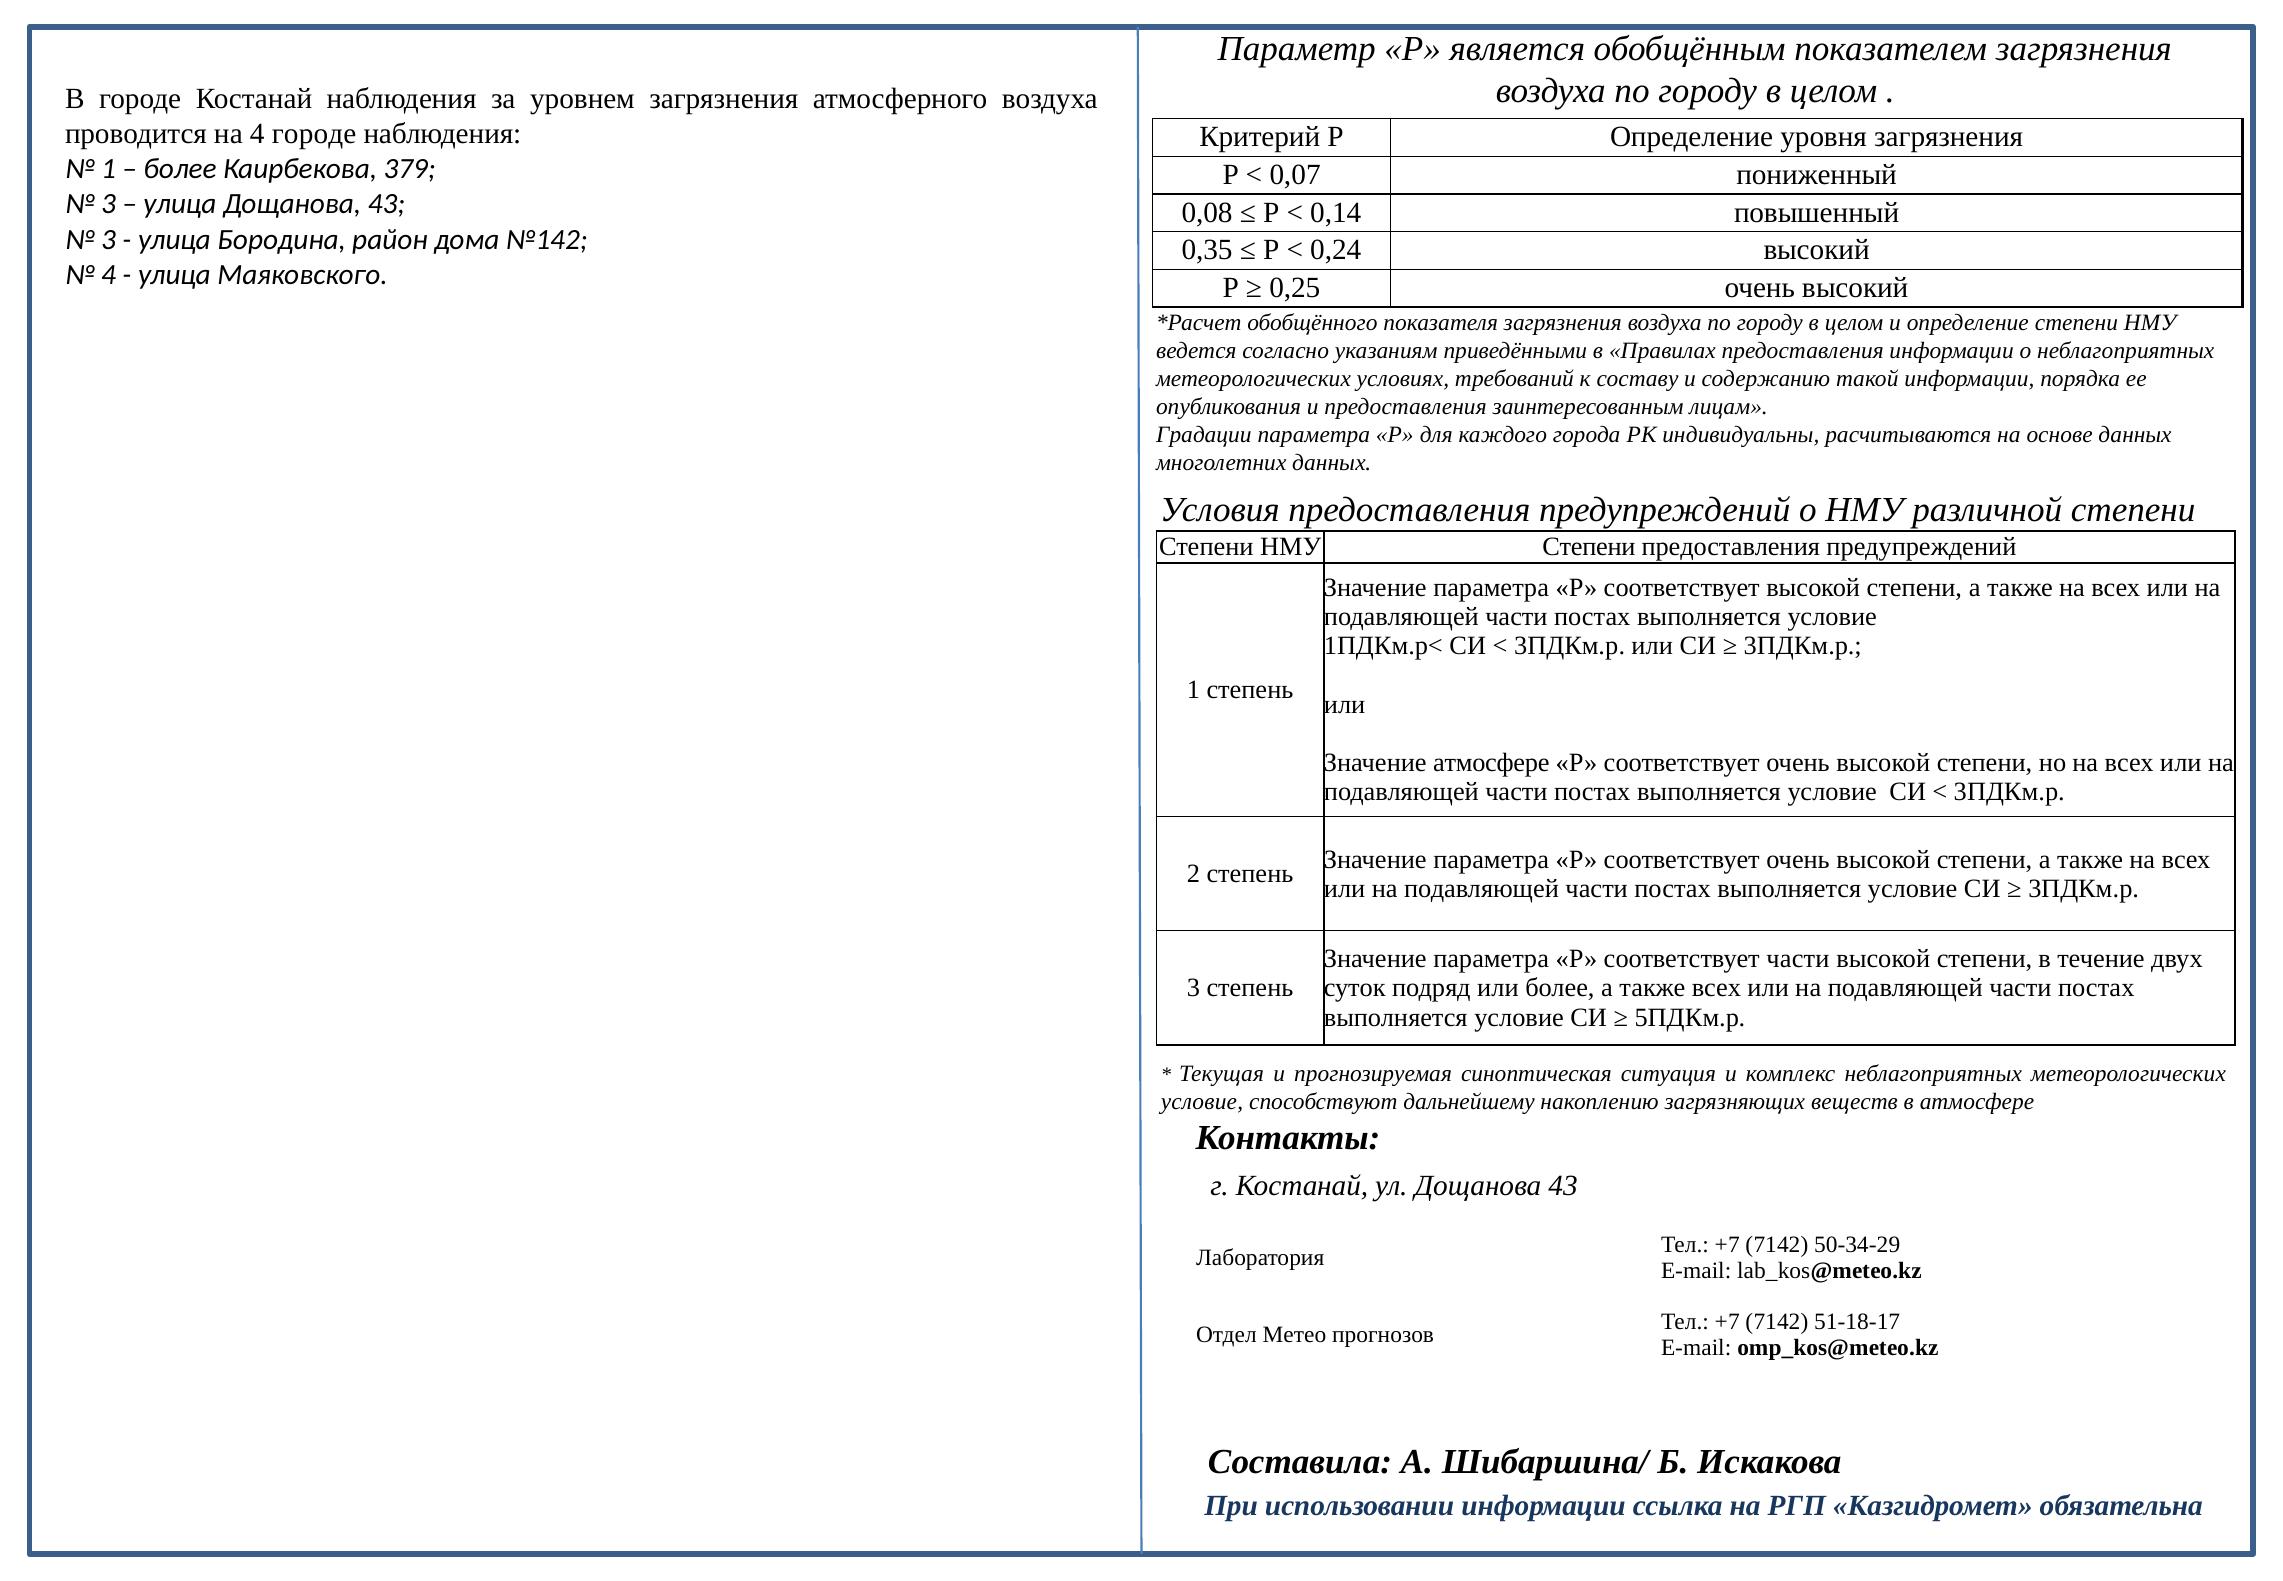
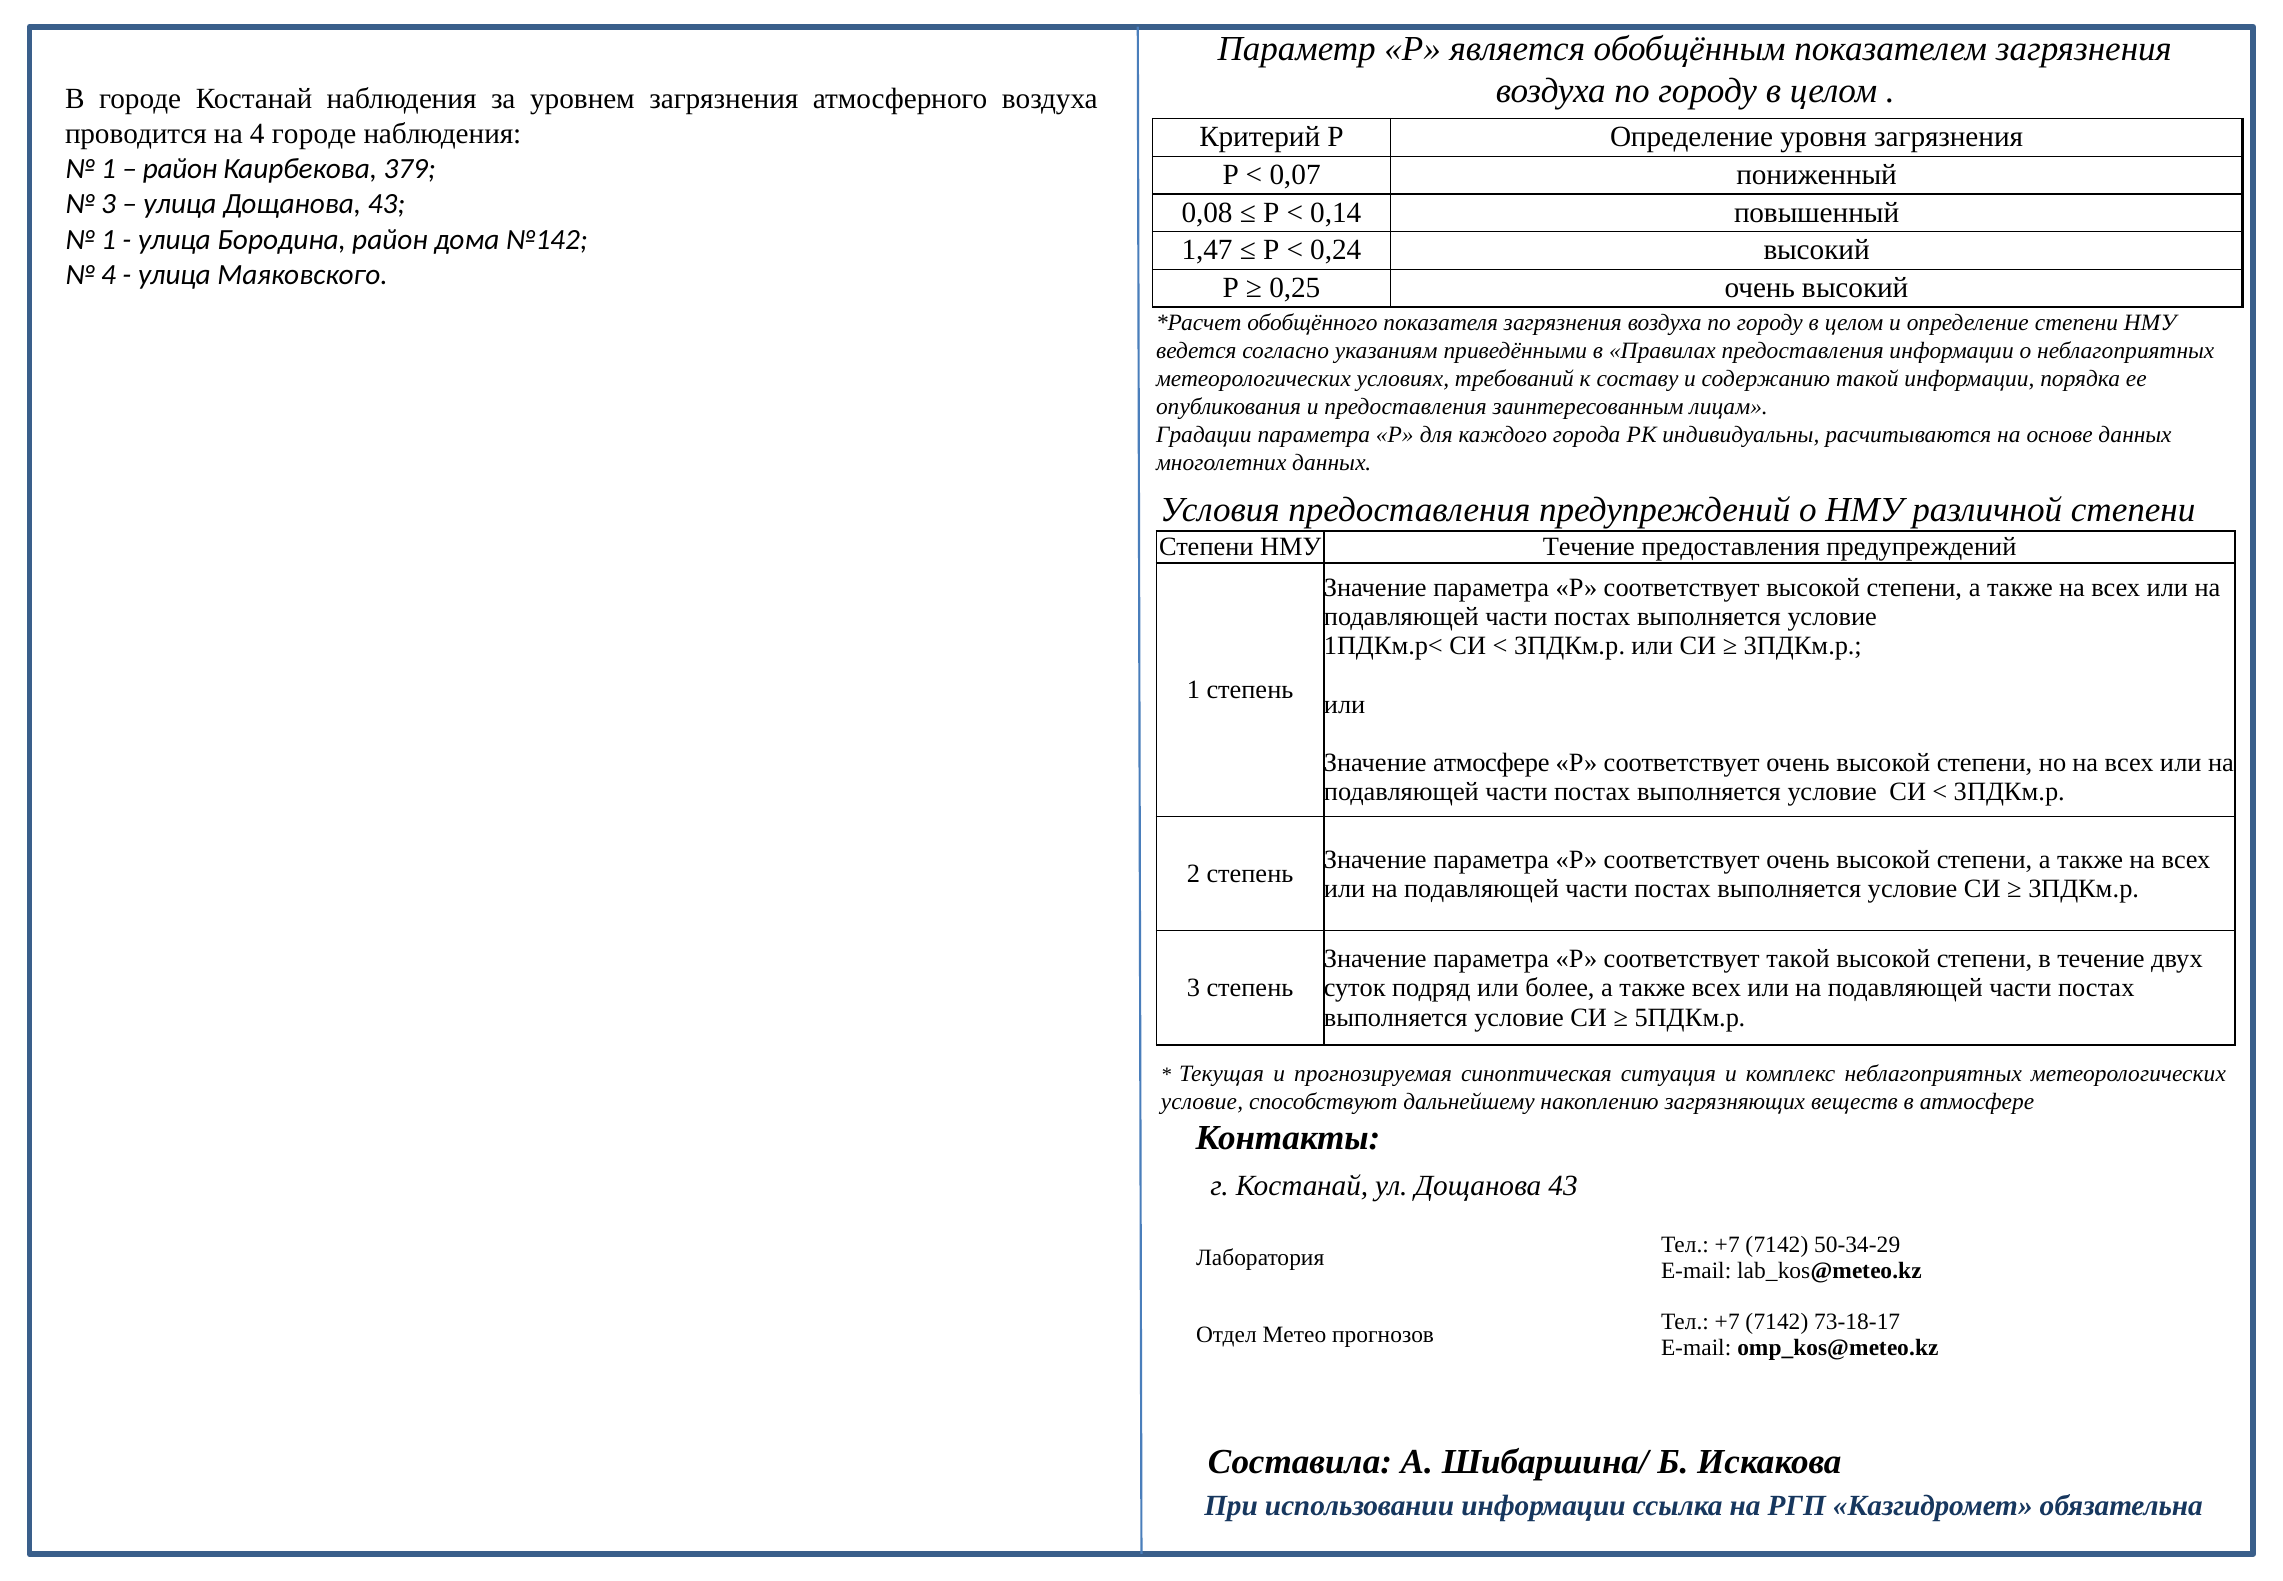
более: более -> район (180, 169)
3: 3 -> 1 (109, 239)
0,35: 0,35 -> 1,47 (1207, 250)
НМУ Степени: Степени -> Течение (1589, 547)
соответствует части: части -> такой (1798, 959)
51-18-17: 51-18-17 -> 73-18-17 (1857, 1322)
